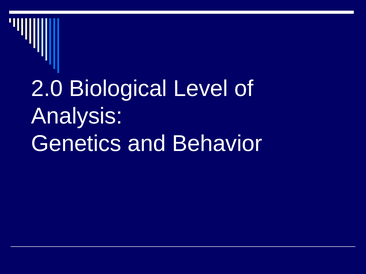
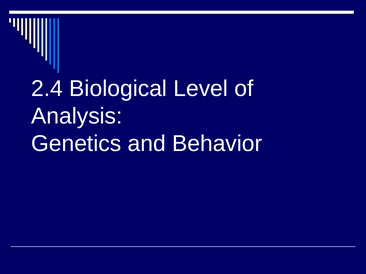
2.0: 2.0 -> 2.4 (47, 89)
